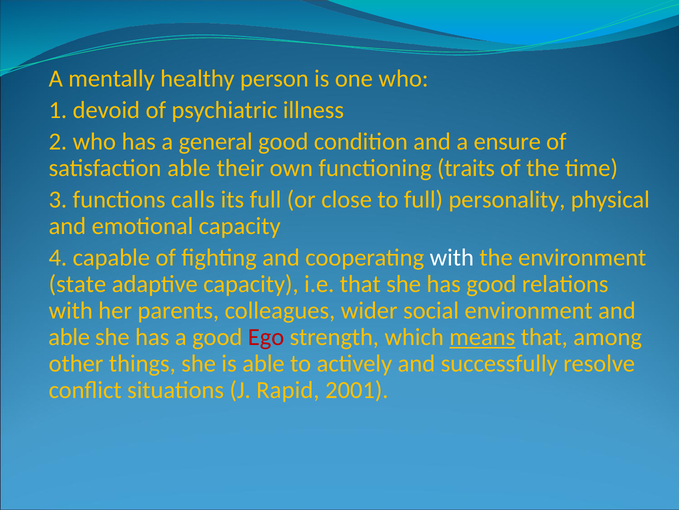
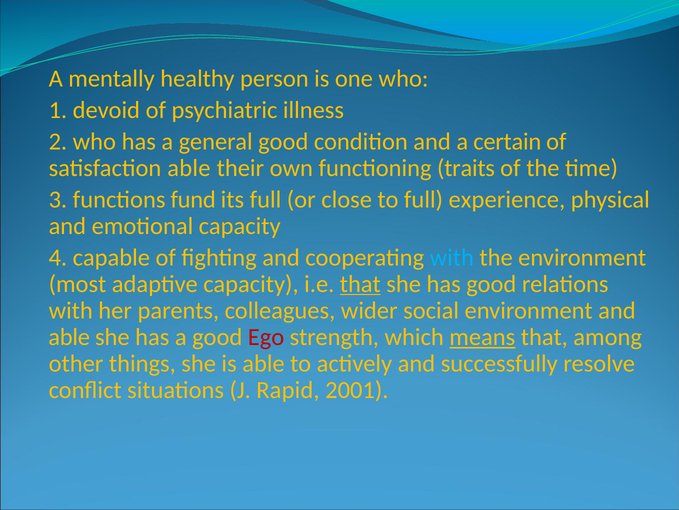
ensure: ensure -> certain (507, 141)
calls: calls -> fund (193, 199)
personality: personality -> experience (507, 199)
with colour: white -> light blue (452, 257)
state: state -> most (77, 284)
that underline: none -> present (360, 284)
